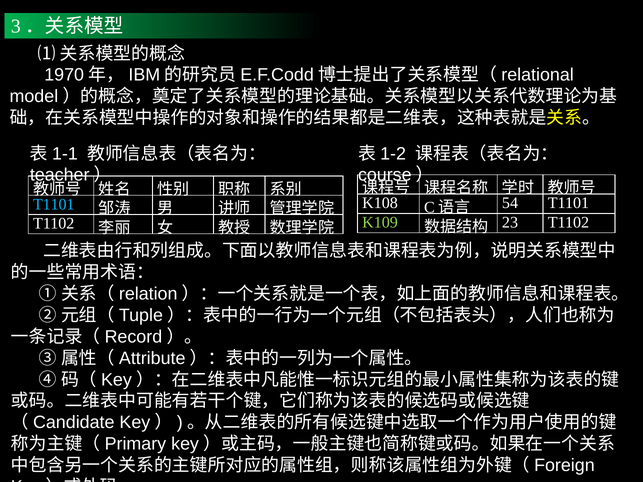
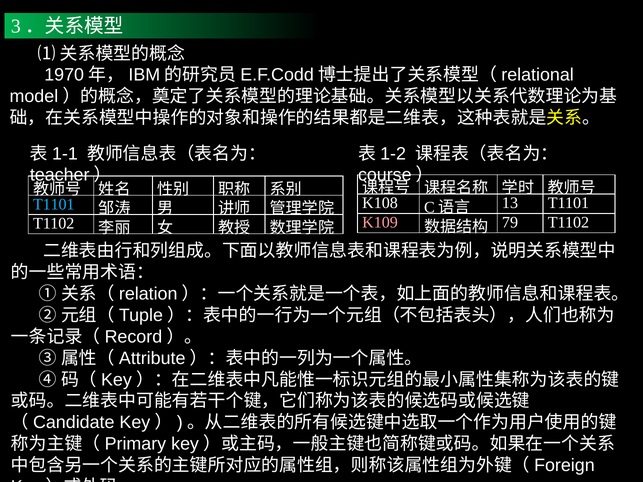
54: 54 -> 13 (510, 203)
K109 colour: light green -> pink (380, 223)
23: 23 -> 79 (510, 223)
